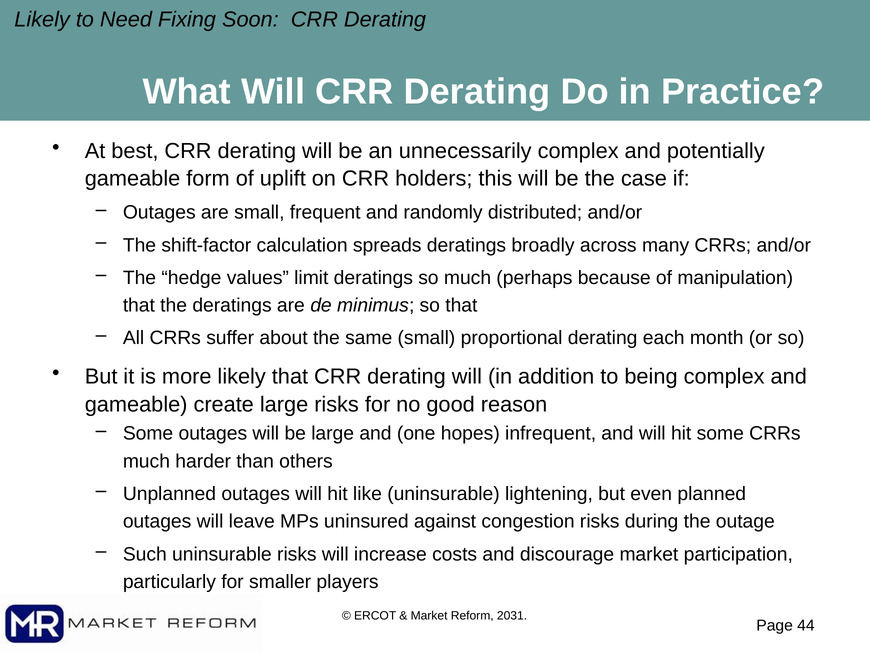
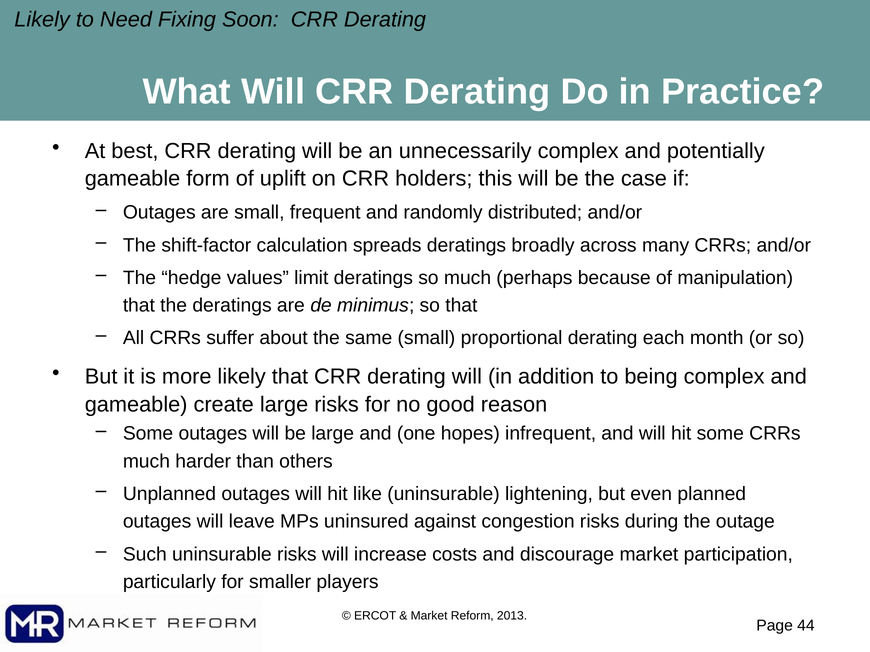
2031: 2031 -> 2013 (512, 616)
